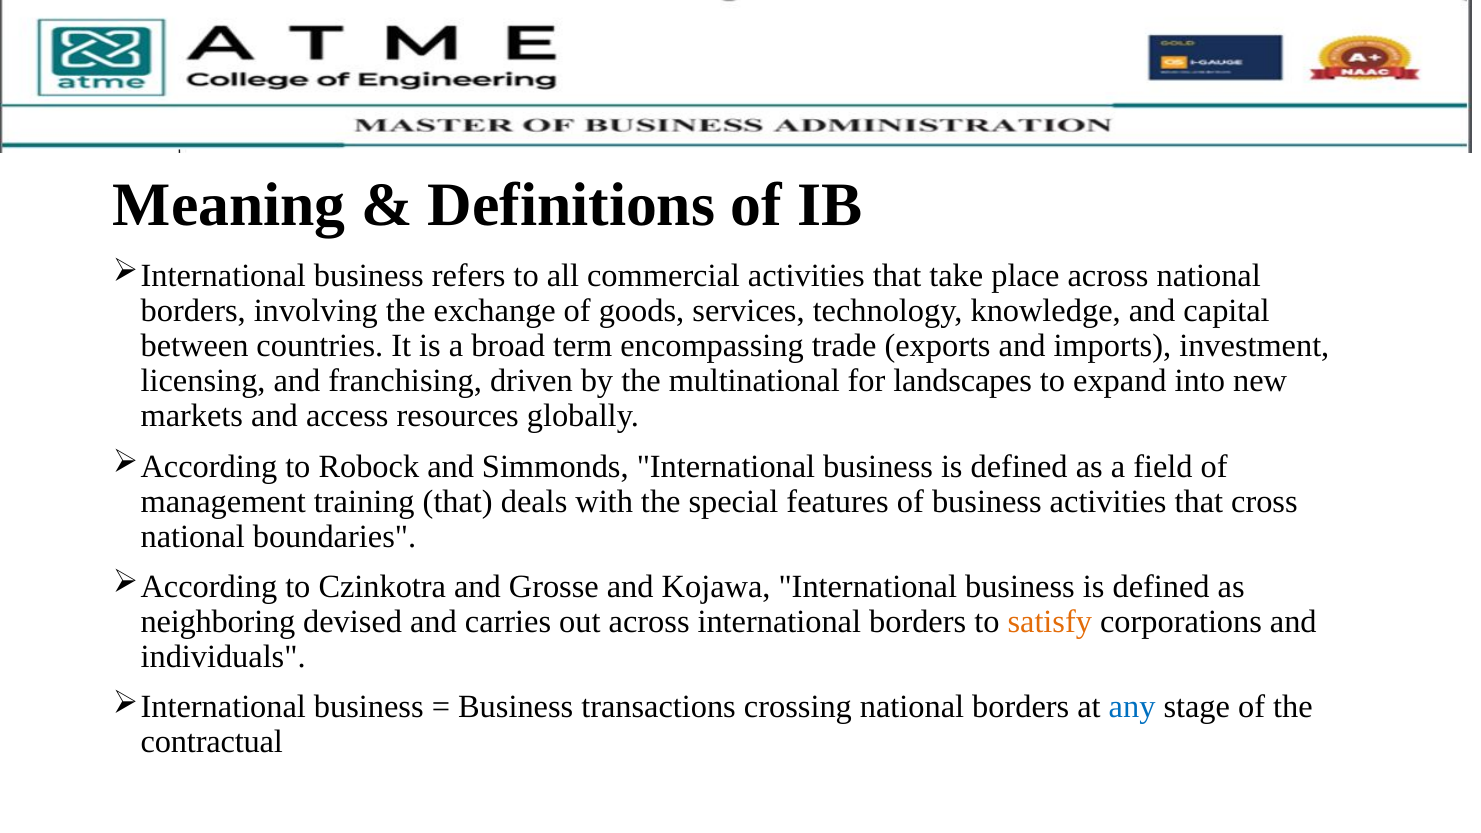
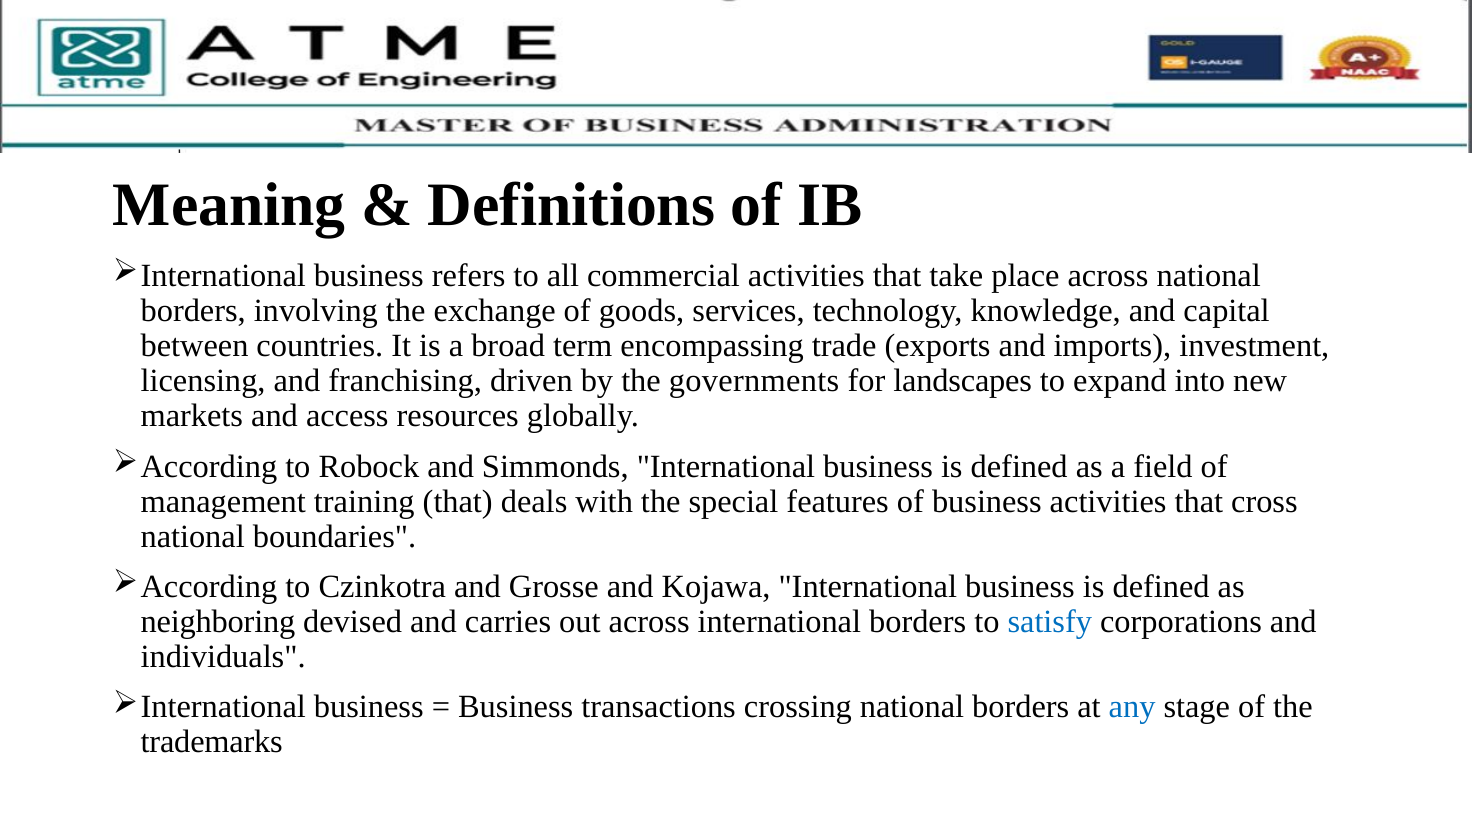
multinational: multinational -> governments (754, 381)
satisfy colour: orange -> blue (1050, 622)
contractual: contractual -> trademarks (212, 742)
